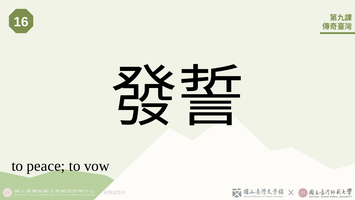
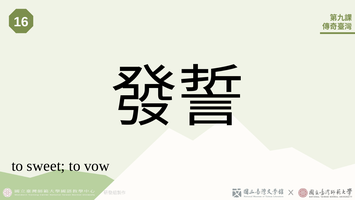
peace: peace -> sweet (46, 166)
